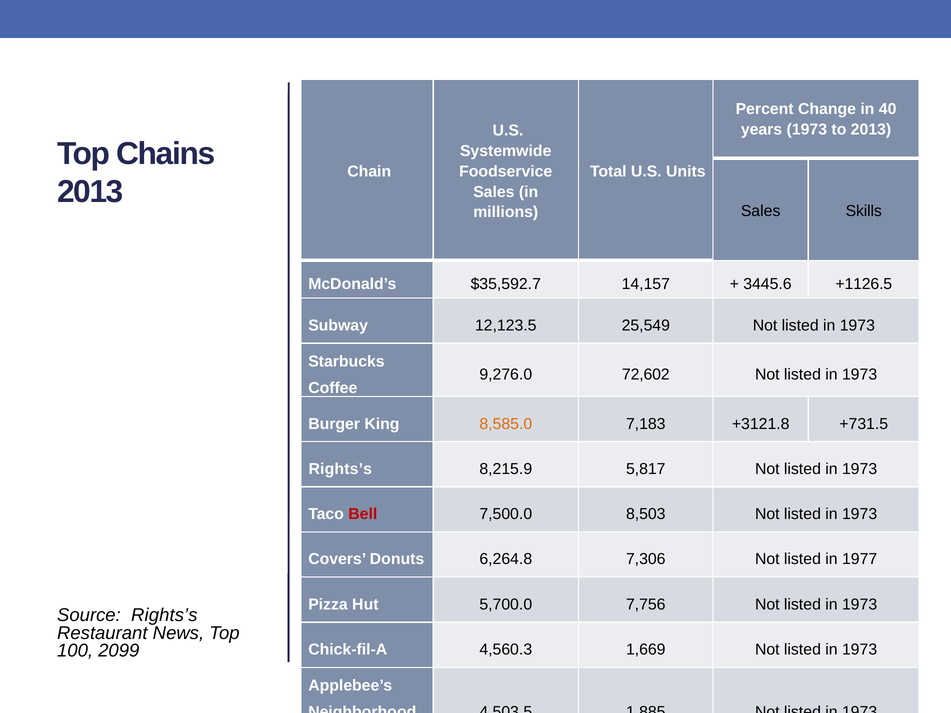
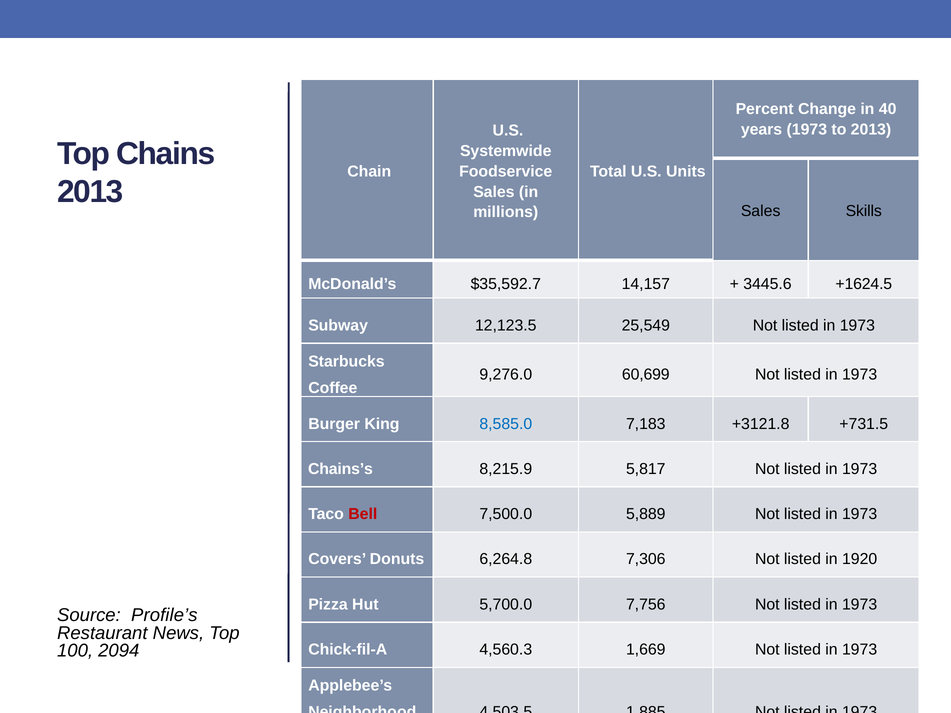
+1126.5: +1126.5 -> +1624.5 (864, 284)
72,602: 72,602 -> 60,699 (646, 375)
8,585.0 colour: orange -> blue (506, 424)
Rights’s: Rights’s -> Chains’s (340, 469)
8,503: 8,503 -> 5,889 (646, 514)
1977: 1977 -> 1920 (860, 559)
Source Rights’s: Rights’s -> Profile’s (164, 615)
2099: 2099 -> 2094 (119, 651)
